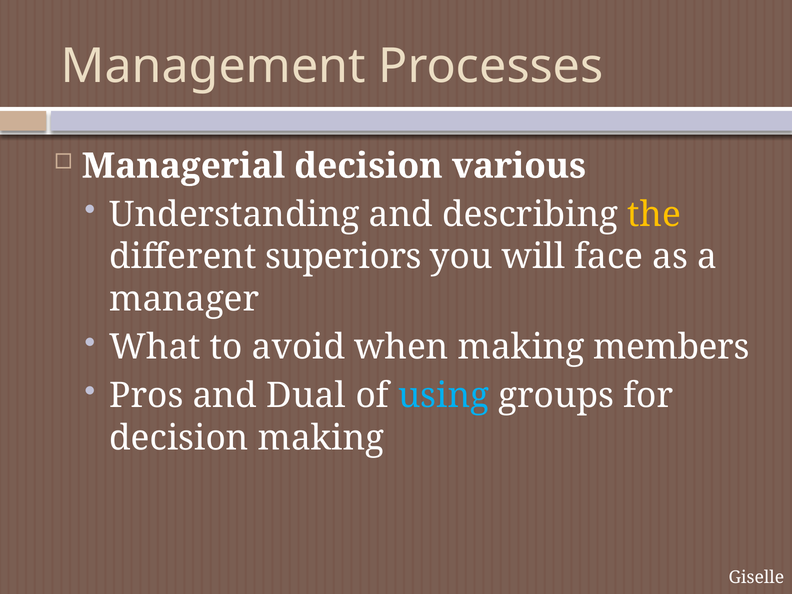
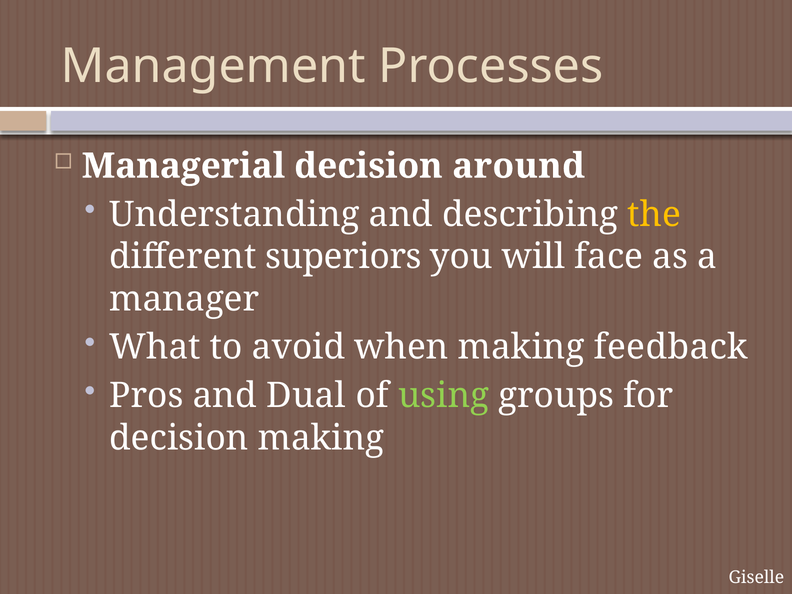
various: various -> around (519, 166)
members: members -> feedback (671, 347)
using colour: light blue -> light green (444, 396)
